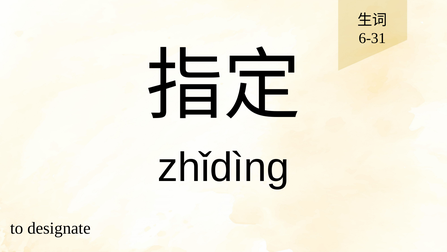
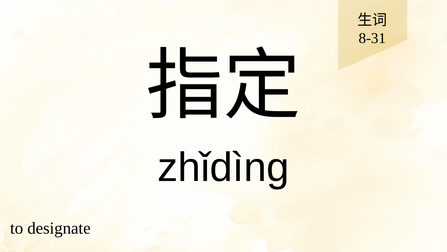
6-31: 6-31 -> 8-31 (372, 38)
